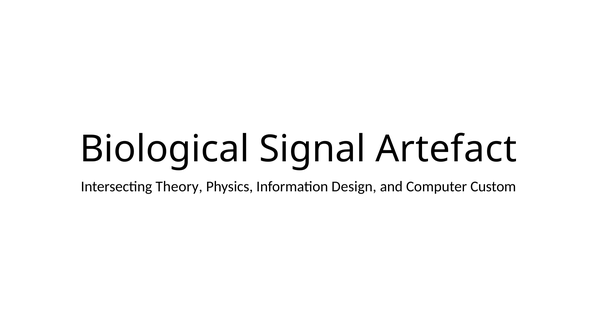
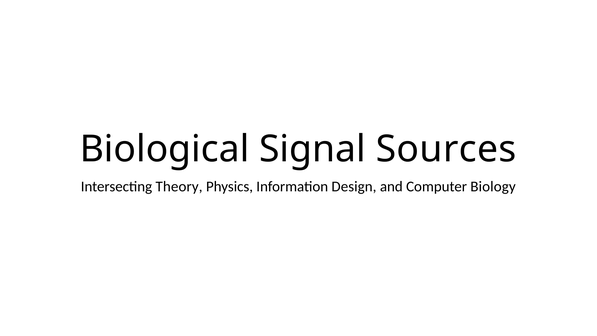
Artefact: Artefact -> Sources (446, 149)
Custom: Custom -> Biology (493, 187)
